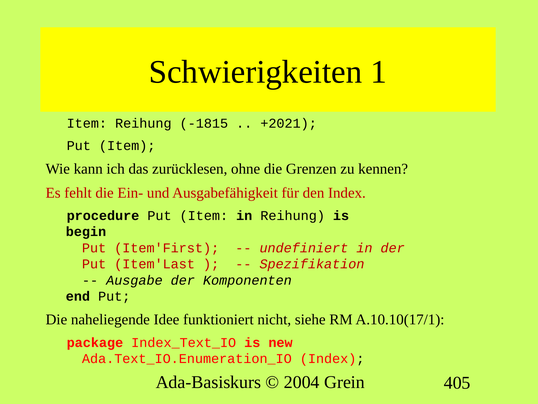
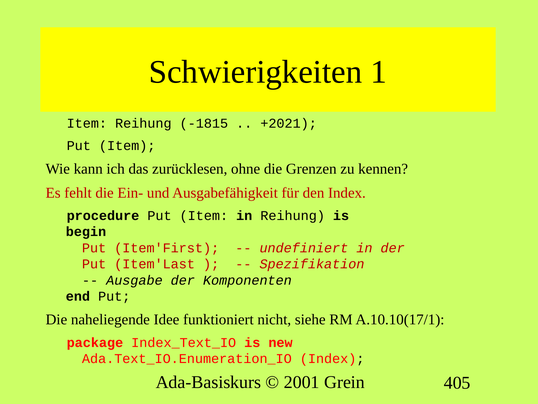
2004: 2004 -> 2001 (302, 382)
